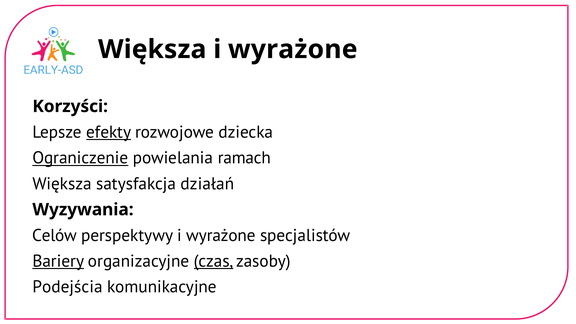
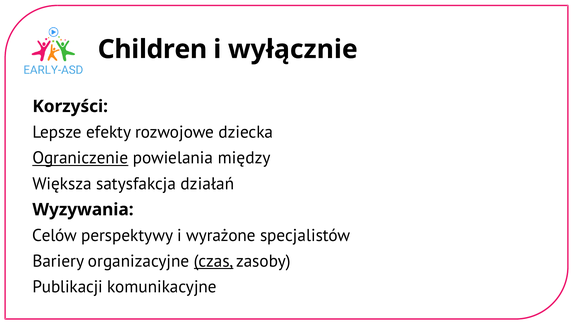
Większa: Większa -> Children (152, 49)
wyrażone: wyrażone -> wyłącznie (293, 49)
efekty underline: present -> none (109, 132)
ramach: ramach -> między (244, 158)
Bariery underline: present -> none (58, 261)
Podejścia: Podejścia -> Publikacji (68, 287)
